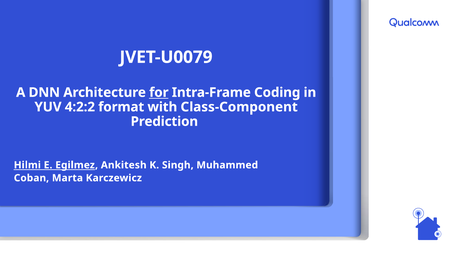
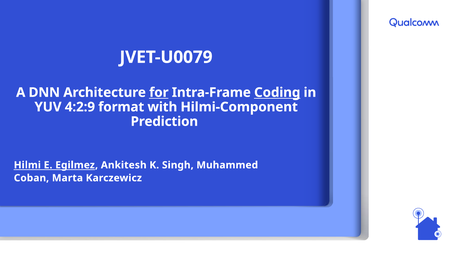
Coding underline: none -> present (277, 92)
4:2:2: 4:2:2 -> 4:2:9 (80, 107)
Class-Component: Class-Component -> Hilmi-Component (239, 107)
